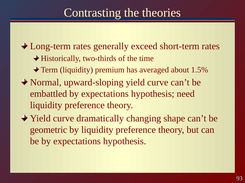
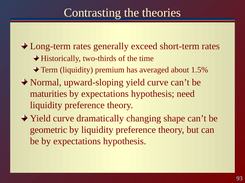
embattled: embattled -> maturities (49, 94)
